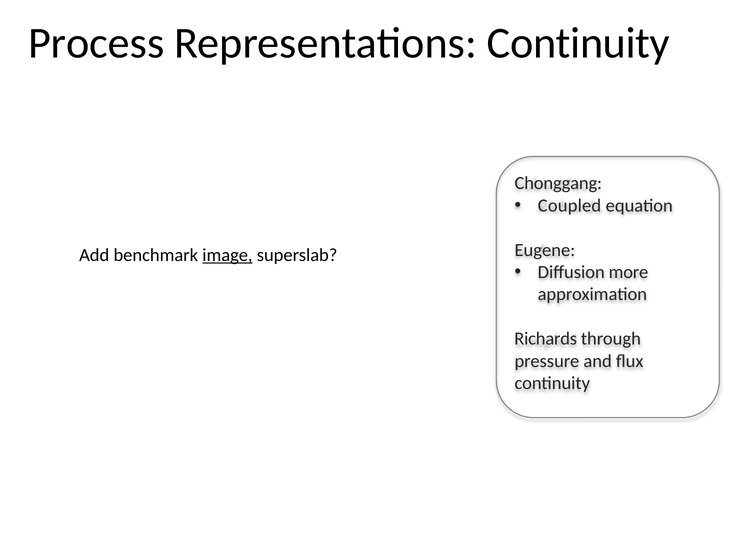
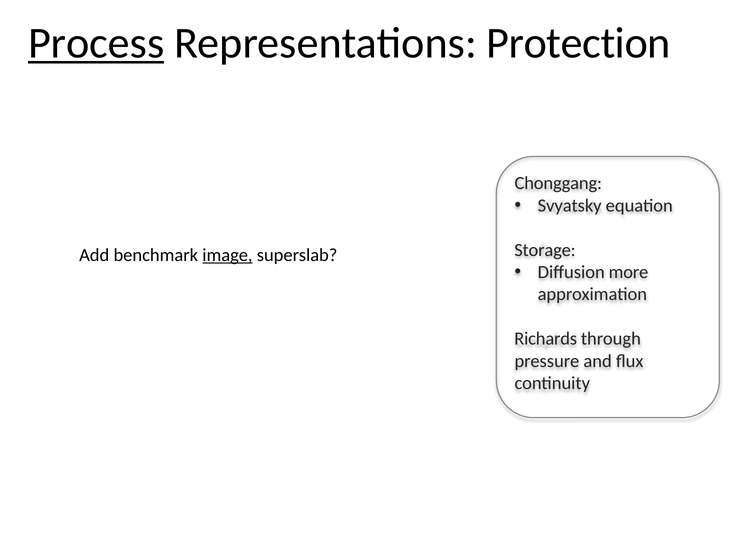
Process underline: none -> present (96, 43)
Representations Continuity: Continuity -> Protection (578, 43)
Coupled: Coupled -> Svyatsky (570, 206)
Eugene: Eugene -> Storage (545, 250)
